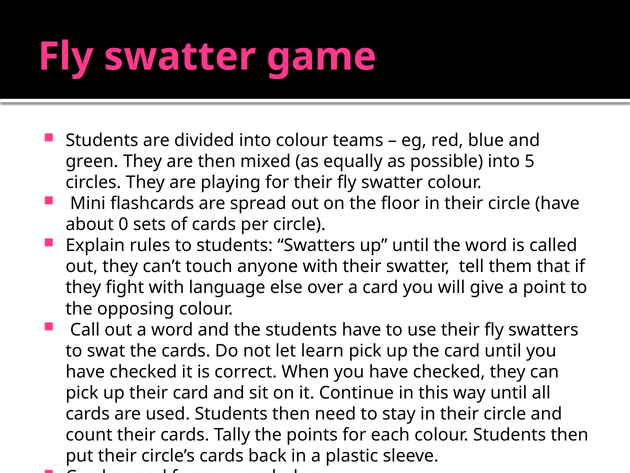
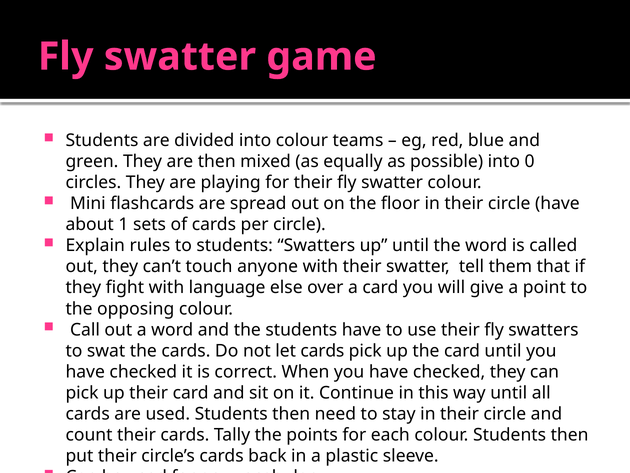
5: 5 -> 0 (530, 161)
0: 0 -> 1 (123, 224)
let learn: learn -> cards (322, 350)
